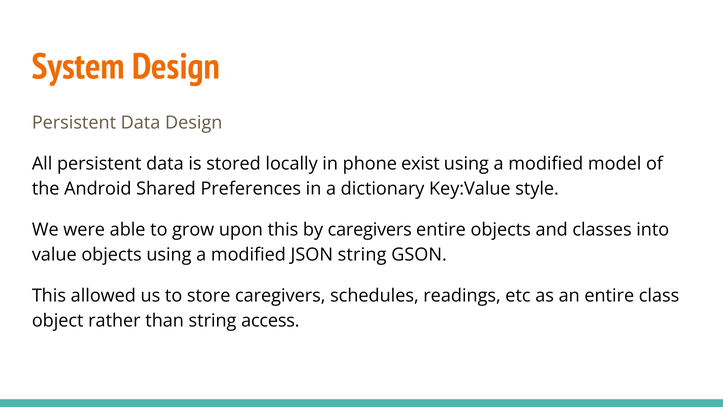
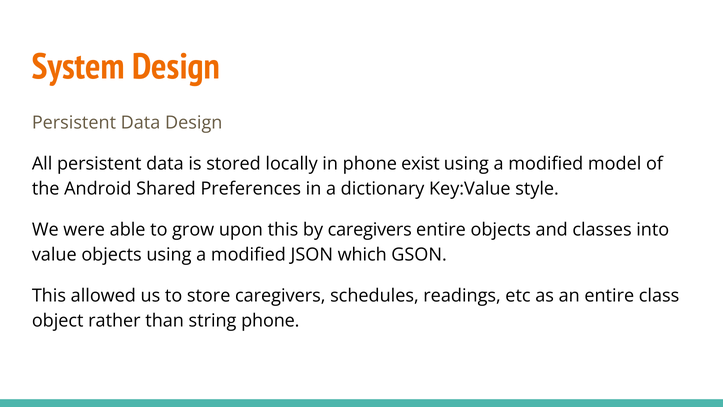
JSON string: string -> which (362, 255)
string access: access -> phone (270, 320)
